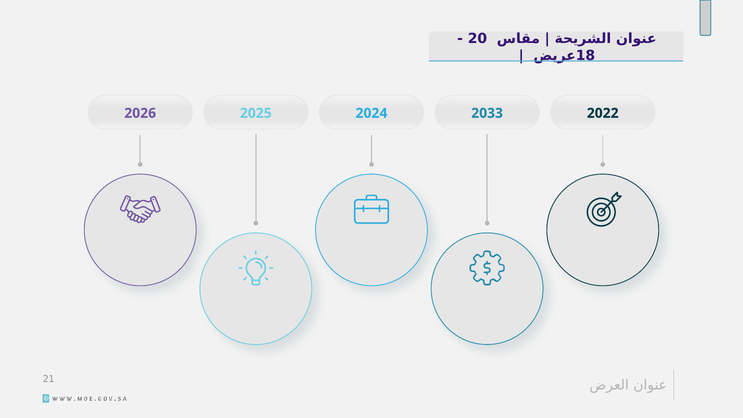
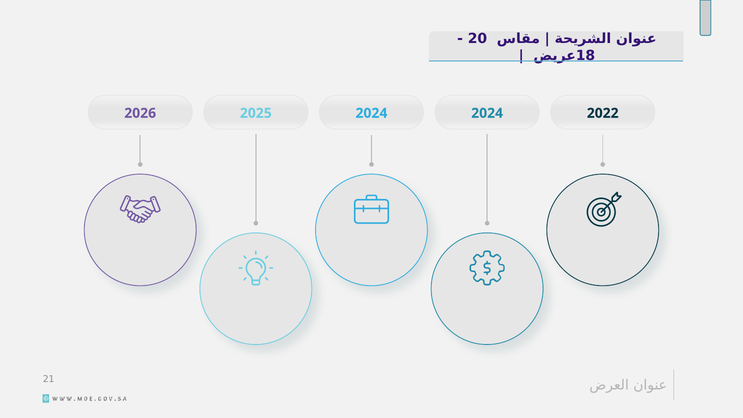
2024 2033: 2033 -> 2024 (487, 113)
